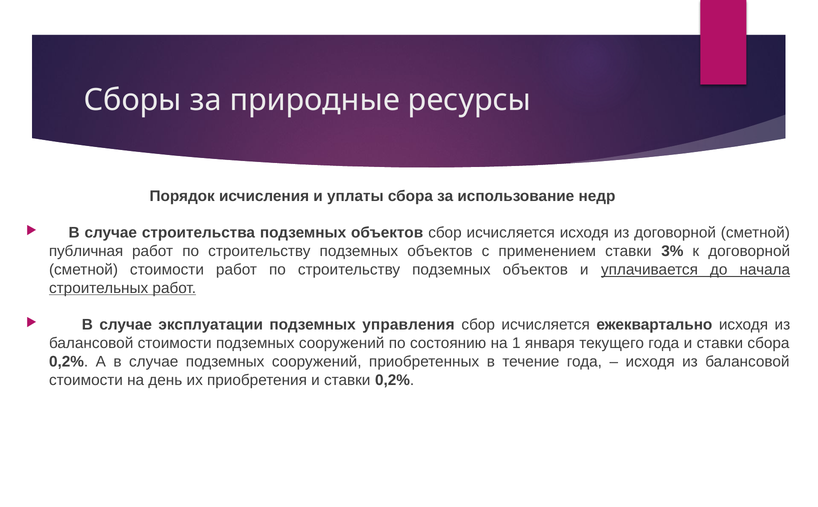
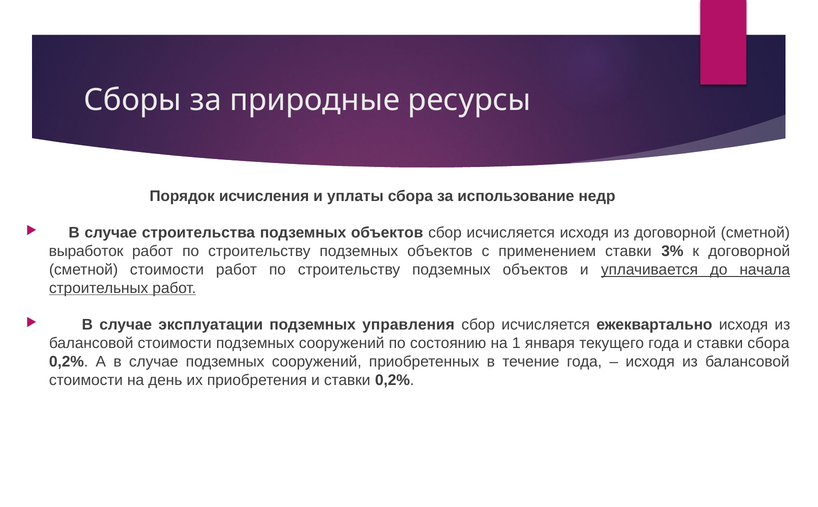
публичная: публичная -> выработок (86, 251)
